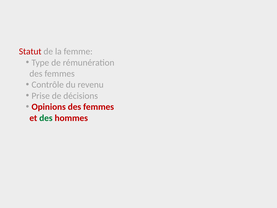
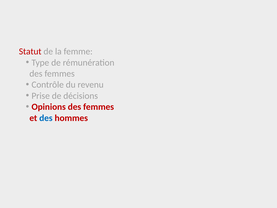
des colour: green -> blue (46, 118)
